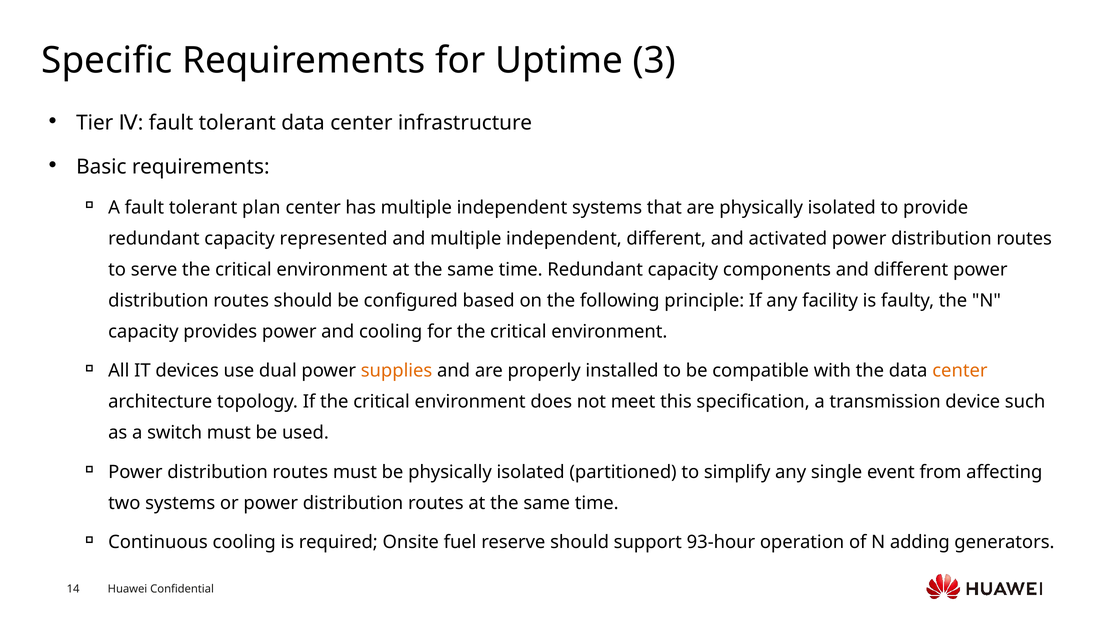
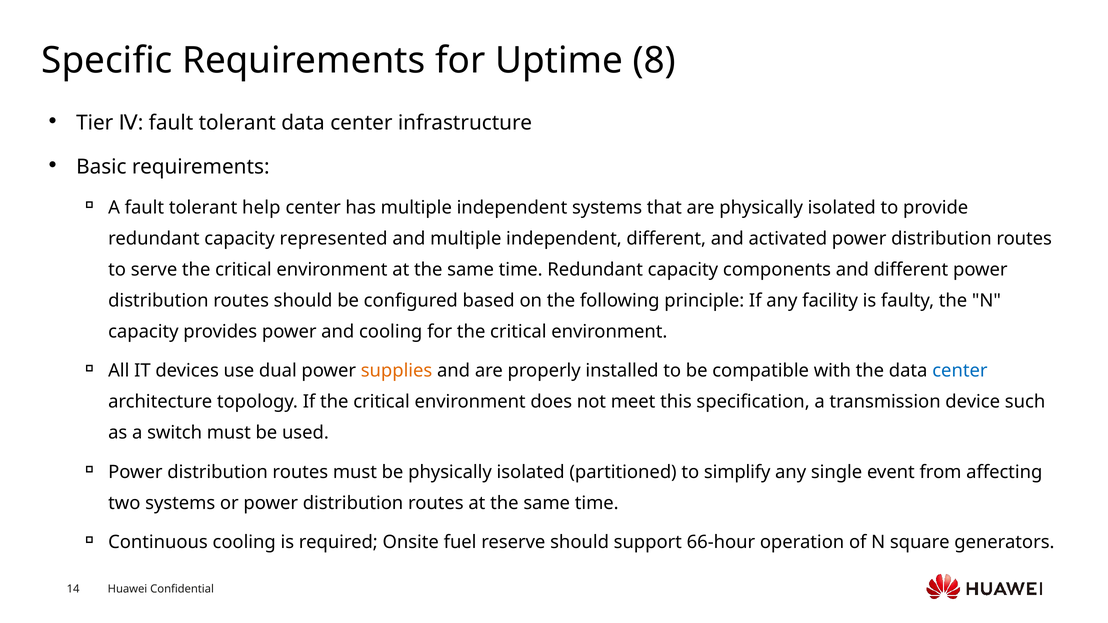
3: 3 -> 8 (654, 60)
plan: plan -> help (261, 208)
center colour: orange -> blue (960, 371)
93-hour: 93-hour -> 66-hour (721, 542)
adding: adding -> square (920, 542)
